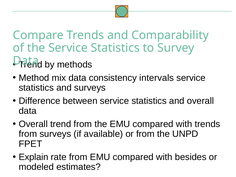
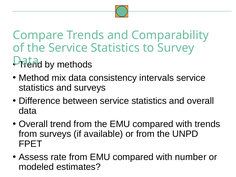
Explain: Explain -> Assess (33, 157)
besides: besides -> number (191, 157)
